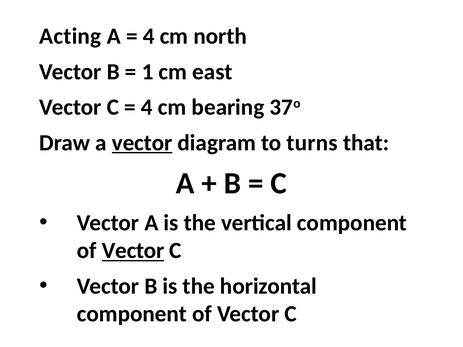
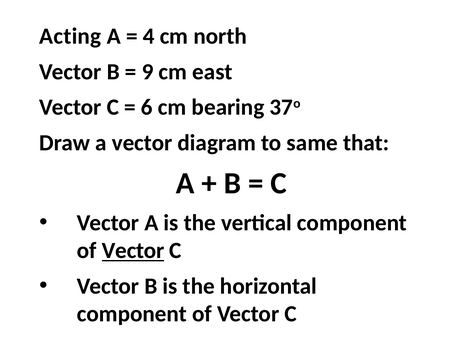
1: 1 -> 9 (148, 72)
4: 4 -> 6 (147, 107)
vector underline: present -> none (142, 143)
turns: turns -> same (312, 143)
